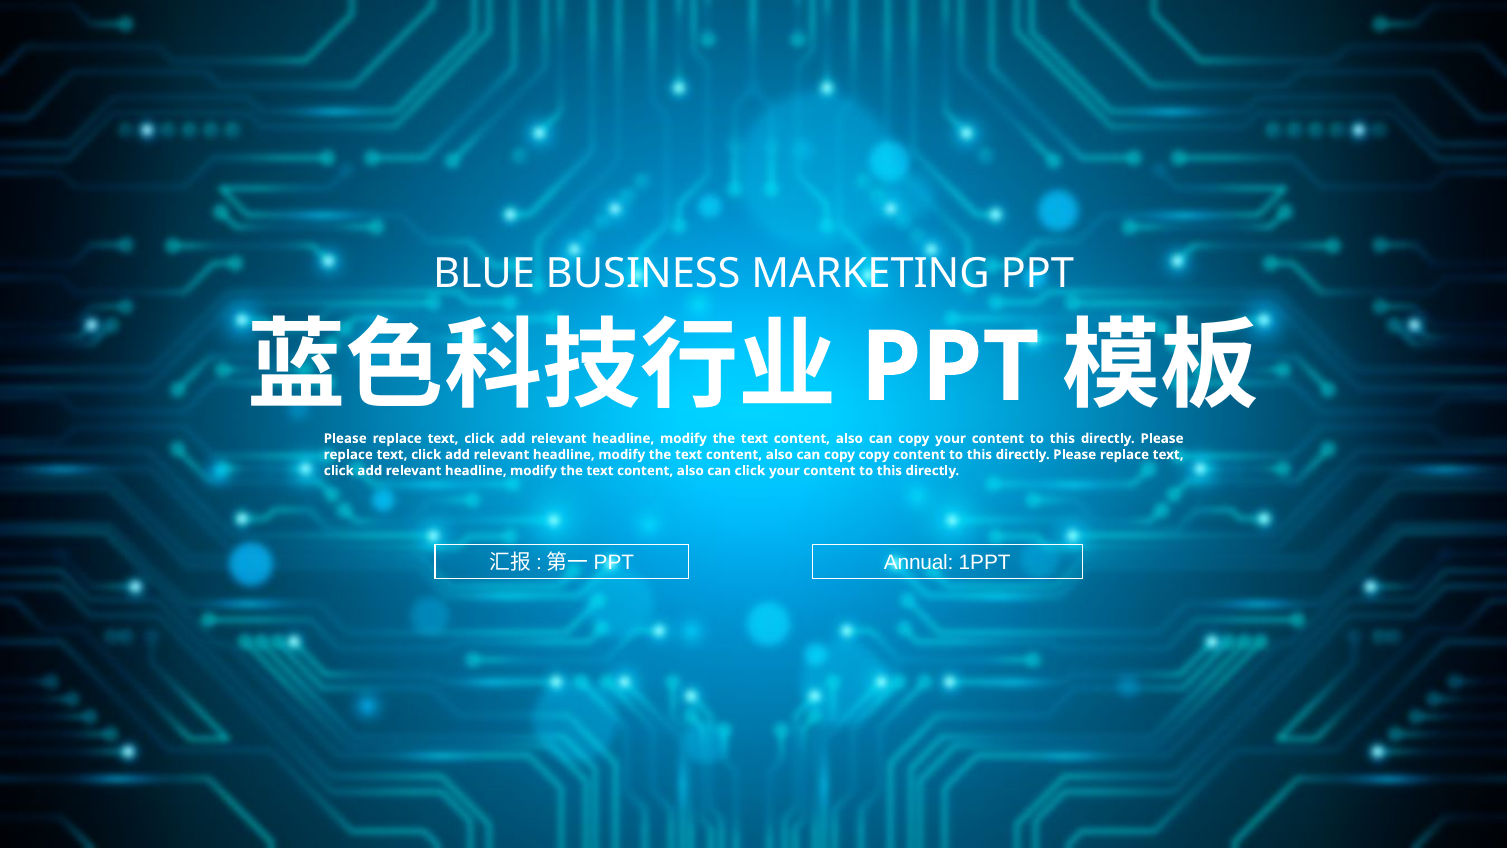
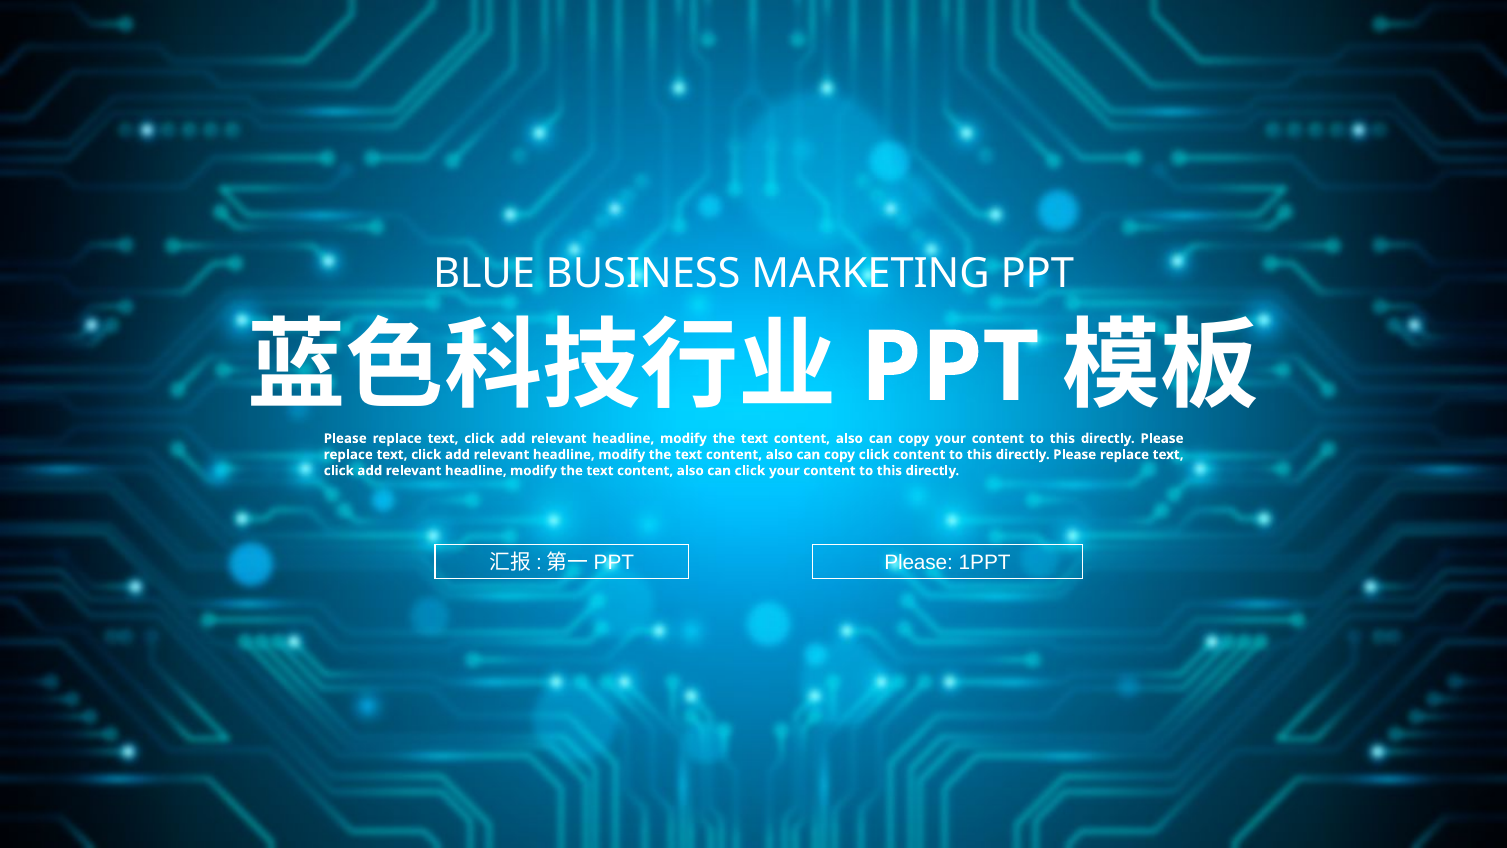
copy copy: copy -> click (874, 454)
Annual: Annual -> Please (919, 563)
